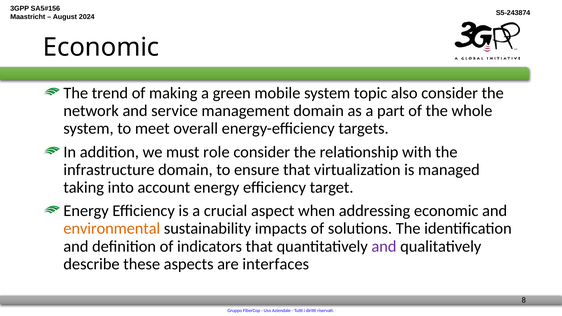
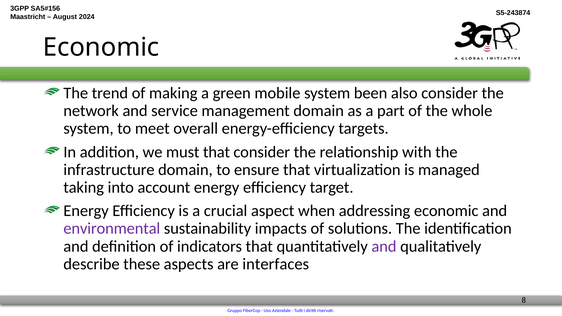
topic: topic -> been (371, 93)
must role: role -> that (217, 152)
environmental colour: orange -> purple (112, 229)
